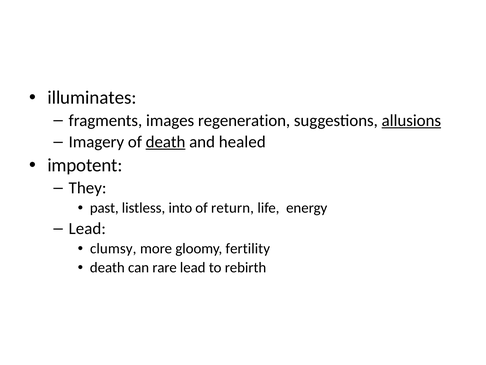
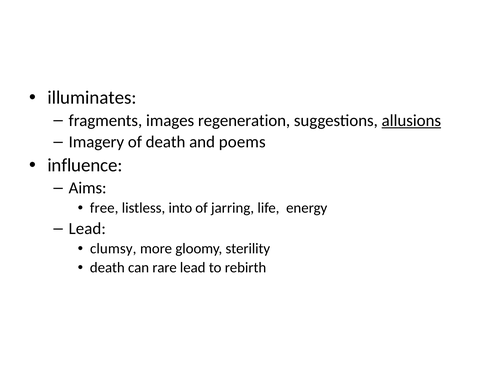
death underline: present -> none (166, 142)
healed: healed -> poems (242, 142)
impotent: impotent -> influence (85, 165)
They: They -> Aims (88, 188)
past: past -> free (104, 208)
return: return -> jarring (233, 208)
fertility: fertility -> sterility (248, 248)
